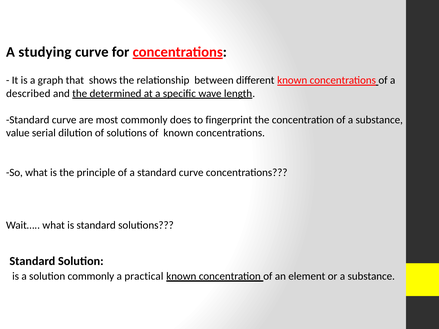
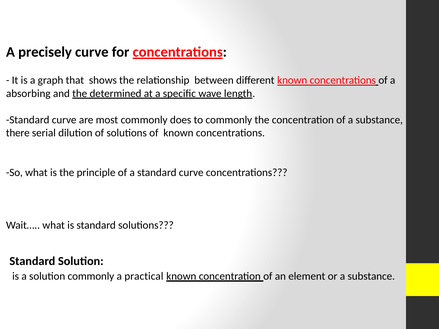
studying: studying -> precisely (45, 52)
described: described -> absorbing (28, 94)
to fingerprint: fingerprint -> commonly (229, 120)
value: value -> there (18, 133)
